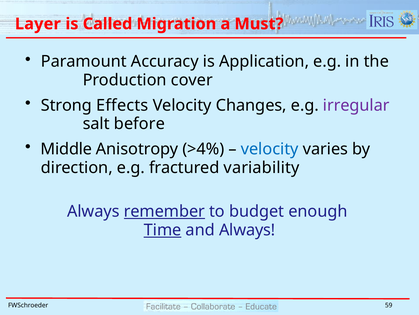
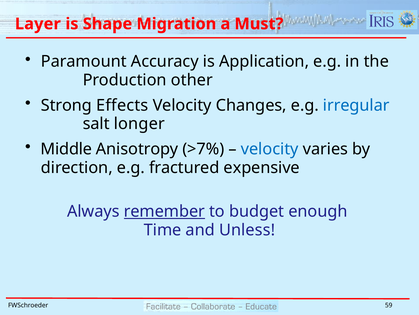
Called: Called -> Shape (107, 24)
cover: cover -> other (192, 80)
irregular colour: purple -> blue (356, 105)
before: before -> longer (139, 124)
>4%: >4% -> >7% (203, 149)
variability: variability -> expensive (262, 167)
Time underline: present -> none (163, 230)
and Always: Always -> Unless (247, 230)
